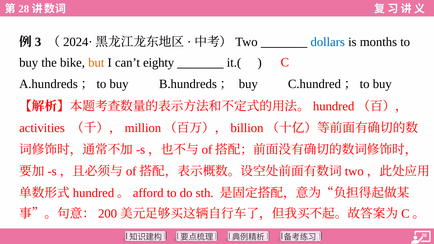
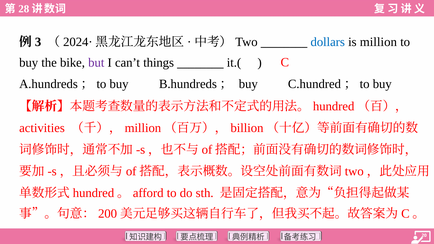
months: months -> million (378, 42)
but colour: orange -> purple (96, 63)
eighty: eighty -> things (159, 63)
